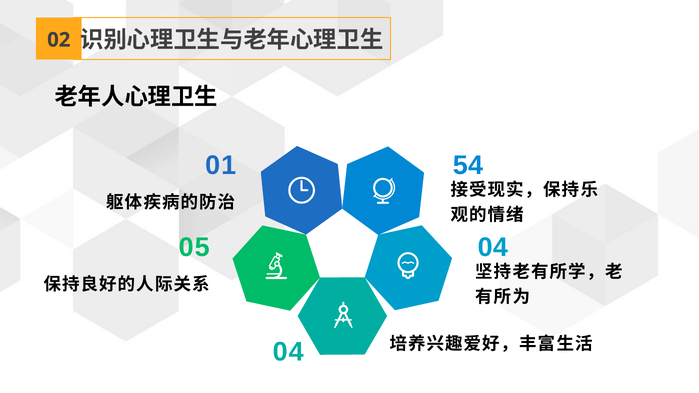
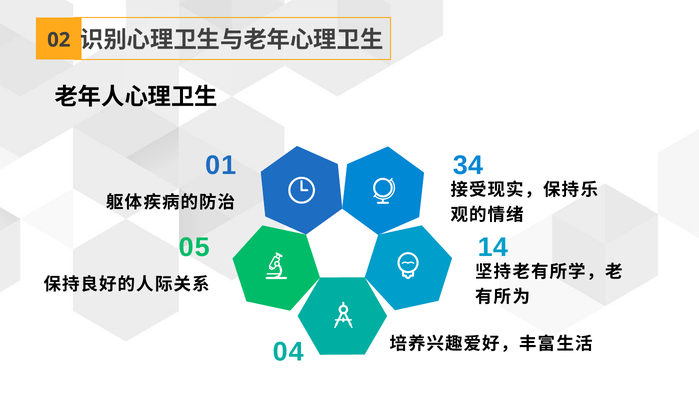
54: 54 -> 34 (468, 166)
05 04: 04 -> 14 (493, 248)
